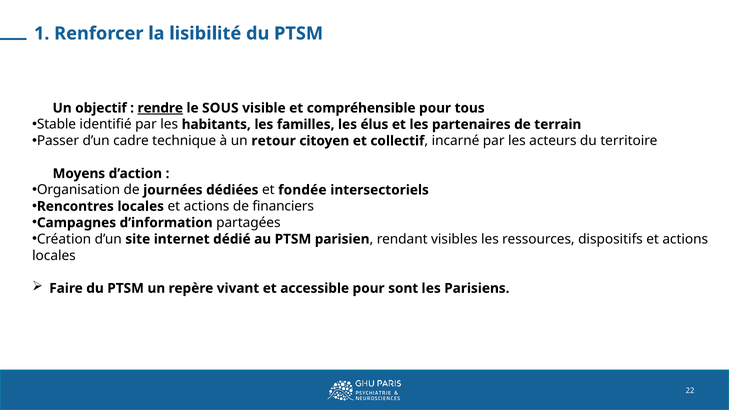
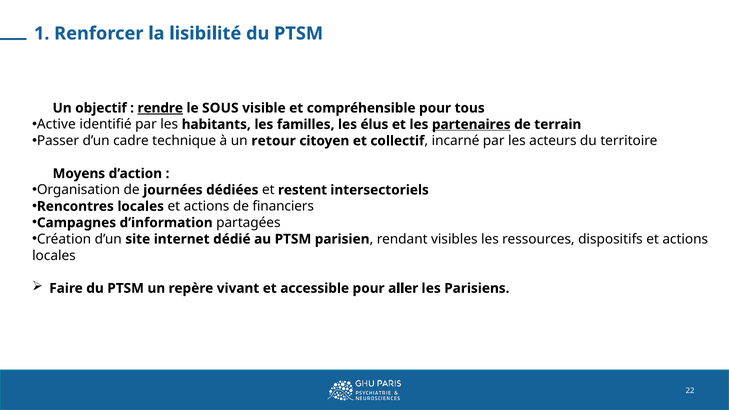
Stable: Stable -> Active (56, 124)
partenaires underline: none -> present (471, 124)
fondée: fondée -> restent (303, 190)
sont: sont -> aller (403, 288)
